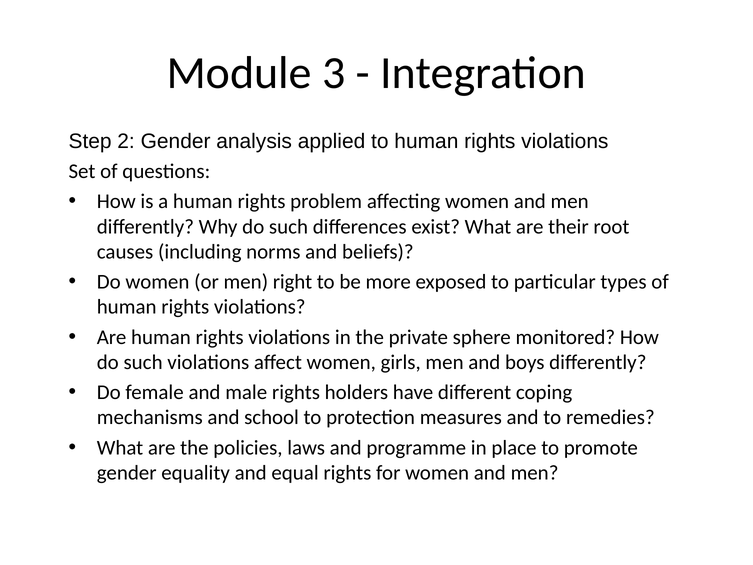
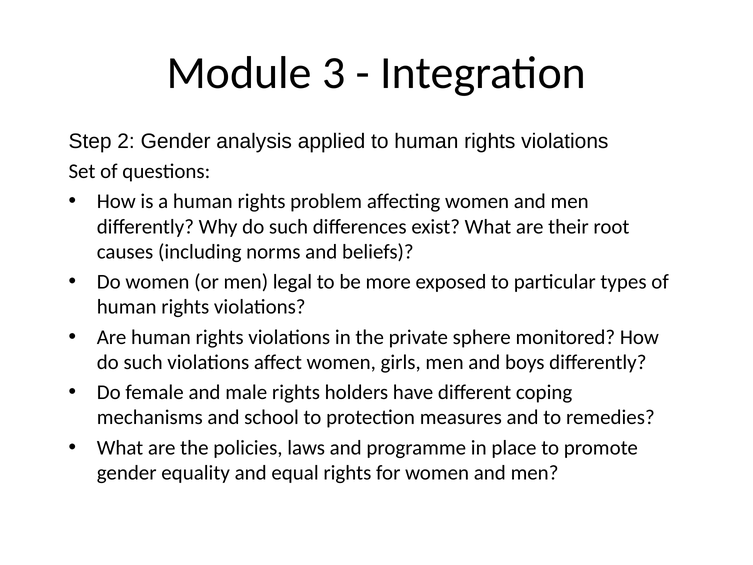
right: right -> legal (292, 282)
